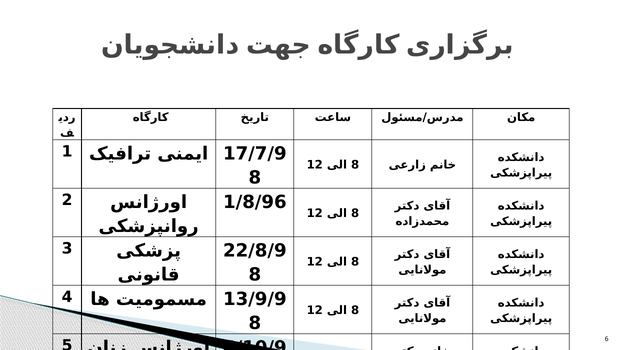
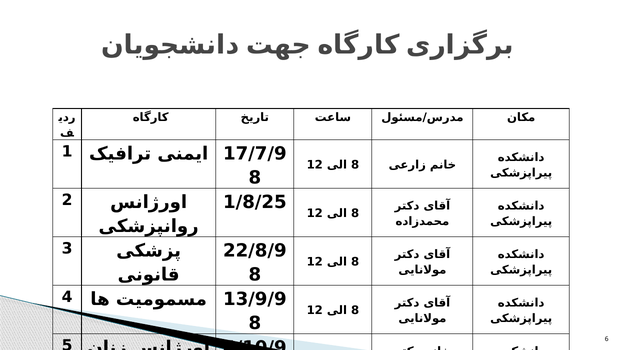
1/8/96: 1/8/96 -> 1/8/25 (255, 202)
